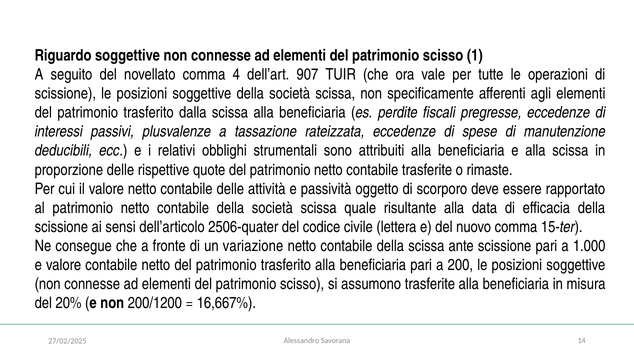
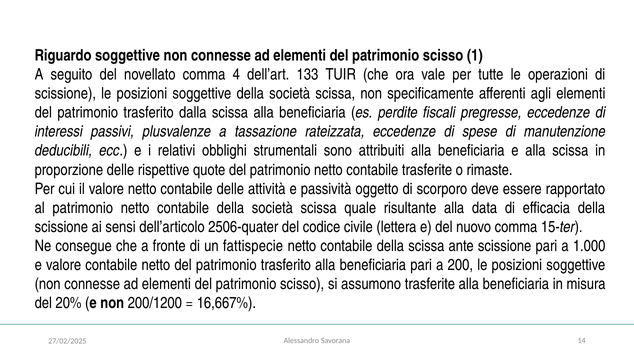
907: 907 -> 133 (307, 74)
variazione: variazione -> fattispecie (253, 246)
